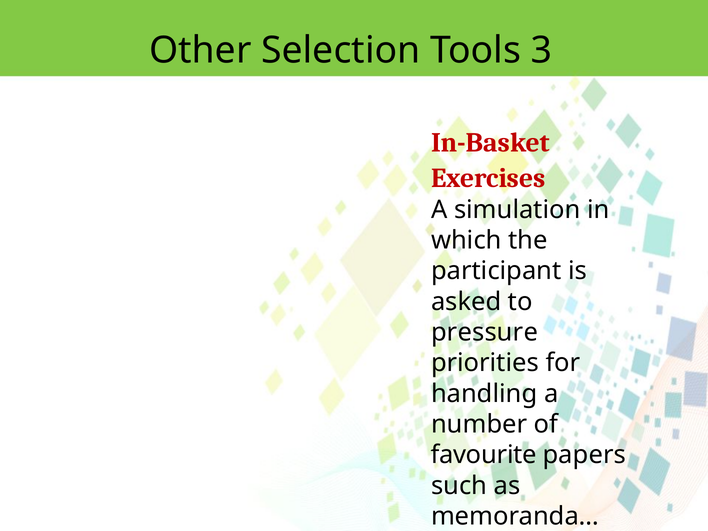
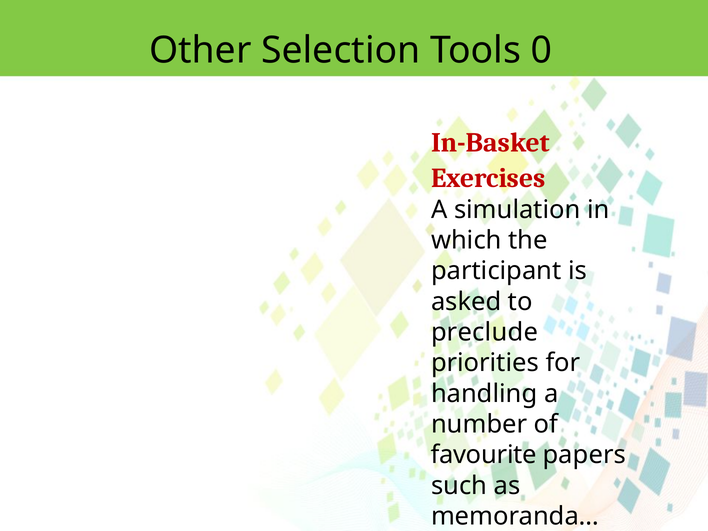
3: 3 -> 0 (541, 51)
pressure: pressure -> preclude (485, 332)
